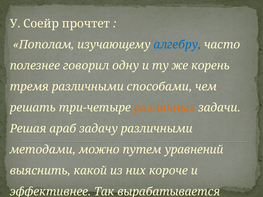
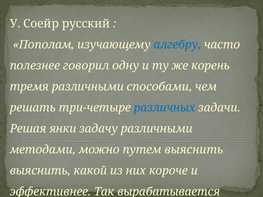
прочтет: прочтет -> русский (86, 24)
различных colour: orange -> blue (165, 108)
араб: араб -> янки (63, 129)
путем уравнений: уравнений -> выяснить (194, 150)
